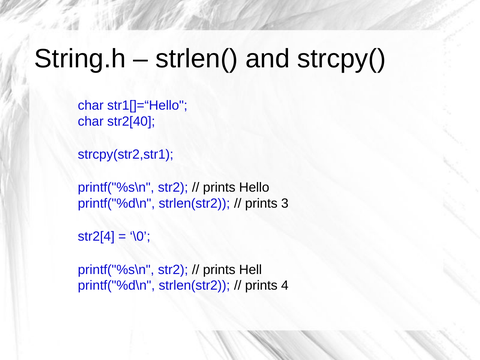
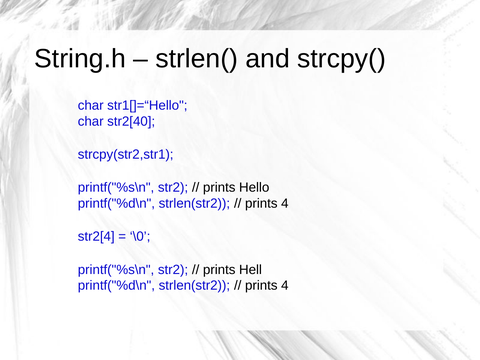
3: 3 -> 4 (285, 203)
